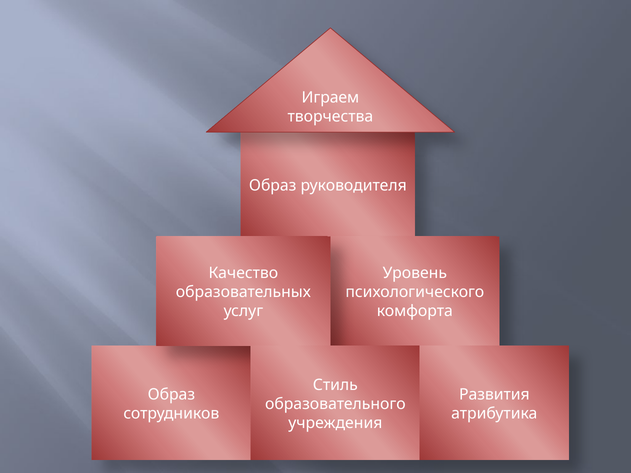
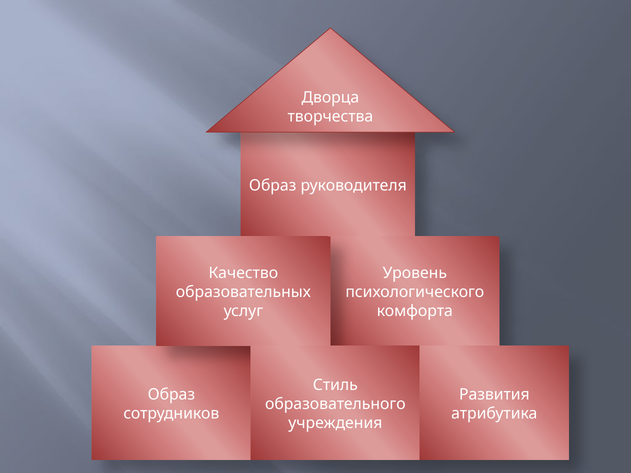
Играем: Играем -> Дворца (330, 98)
